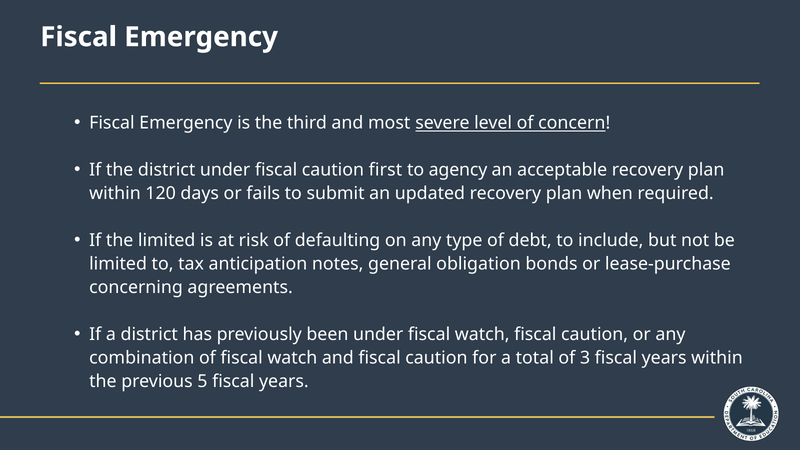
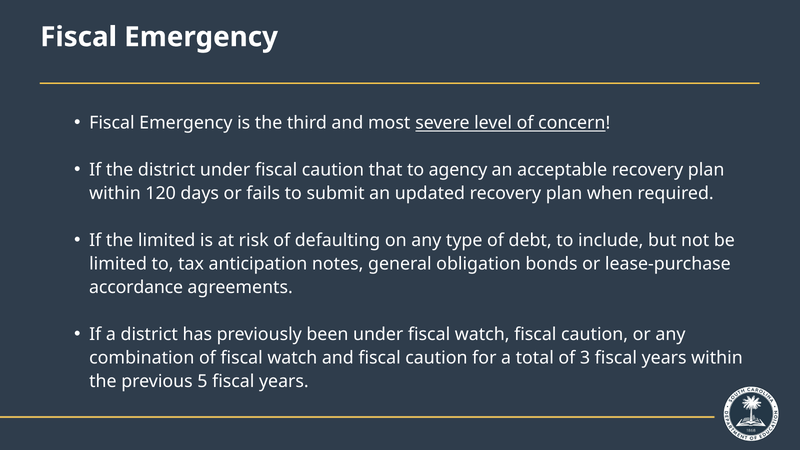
first: first -> that (386, 170)
concerning: concerning -> accordance (136, 287)
